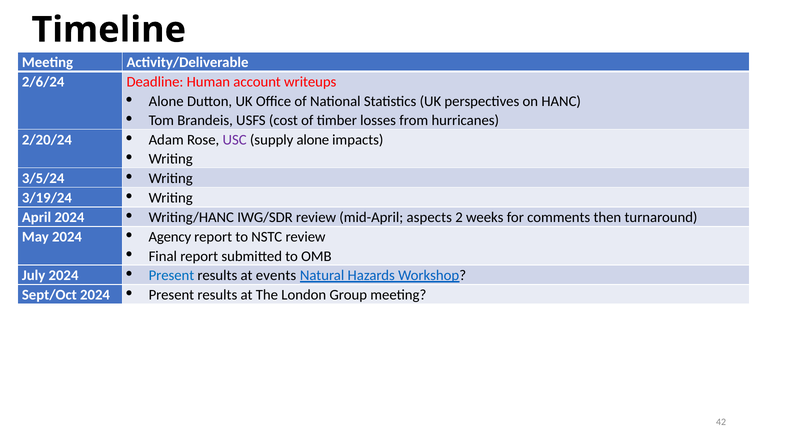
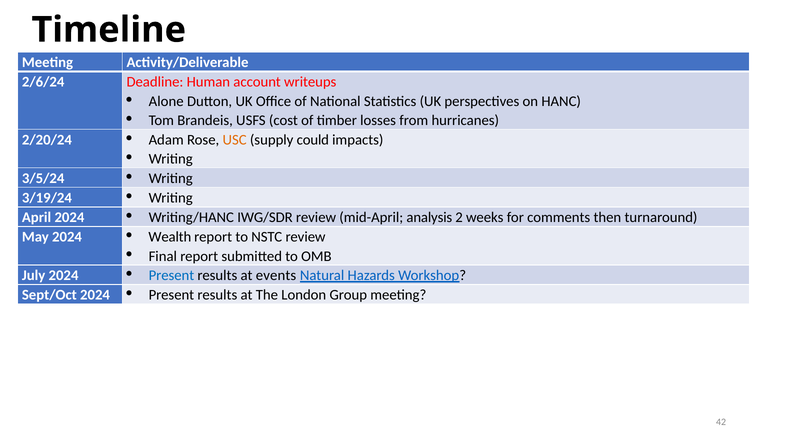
USC colour: purple -> orange (235, 140)
supply alone: alone -> could (313, 140)
aspects: aspects -> analysis (429, 217)
Agency: Agency -> Wealth (170, 237)
